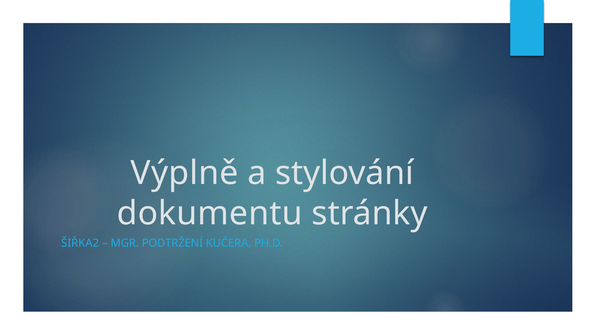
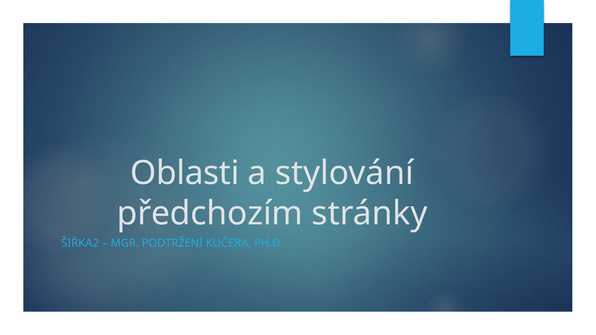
Výplně: Výplně -> Oblasti (185, 173)
dokumentu: dokumentu -> předchozím (210, 214)
